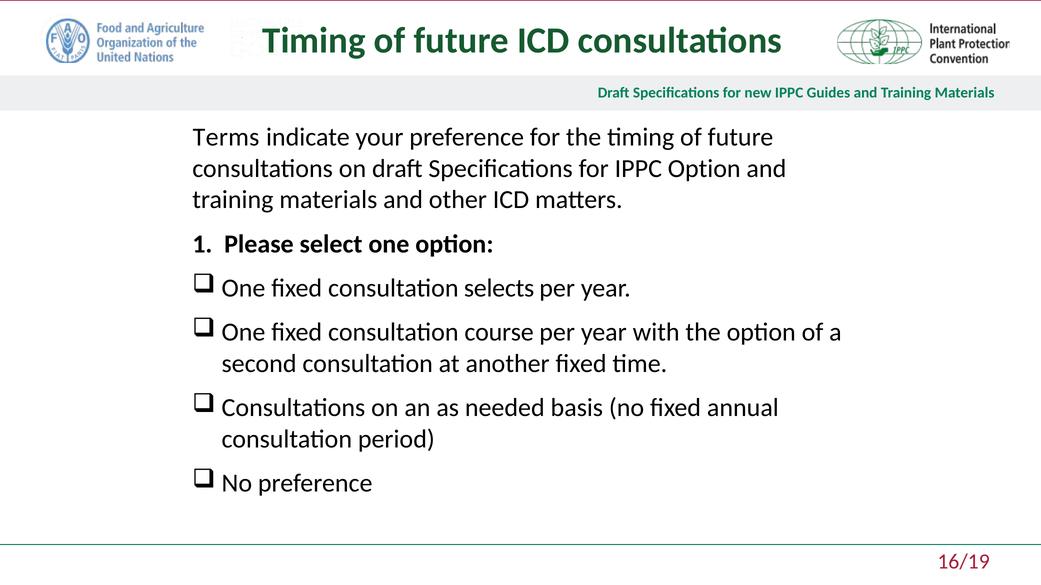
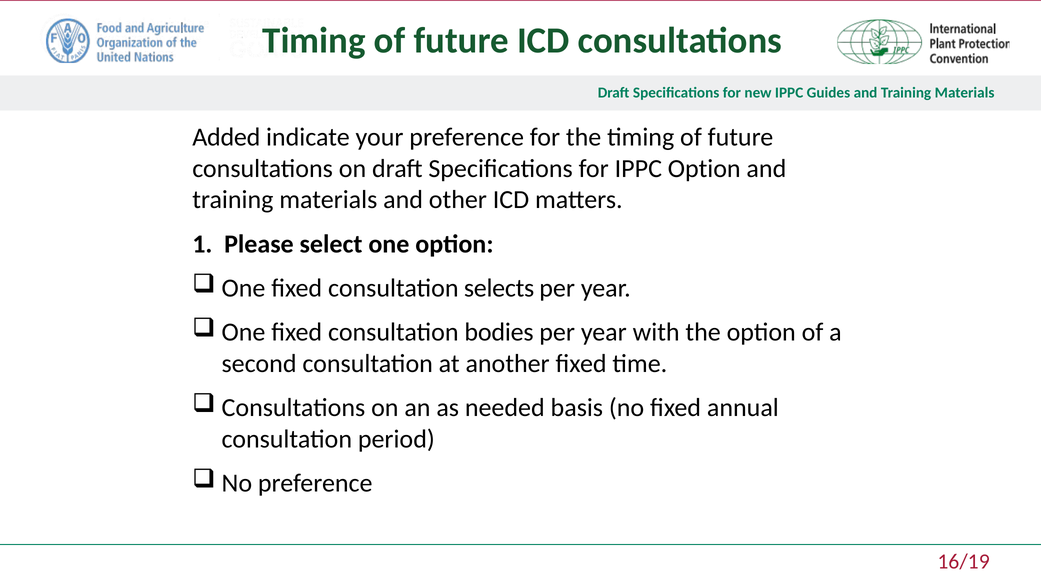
Terms: Terms -> Added (226, 138)
course: course -> bodies (499, 333)
